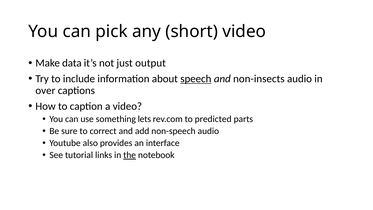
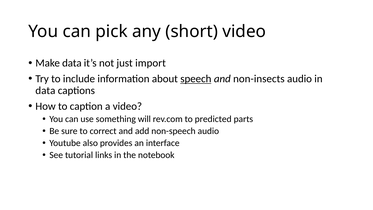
output: output -> import (151, 63)
over: over -> data (45, 90)
lets: lets -> will (144, 119)
the underline: present -> none (130, 155)
